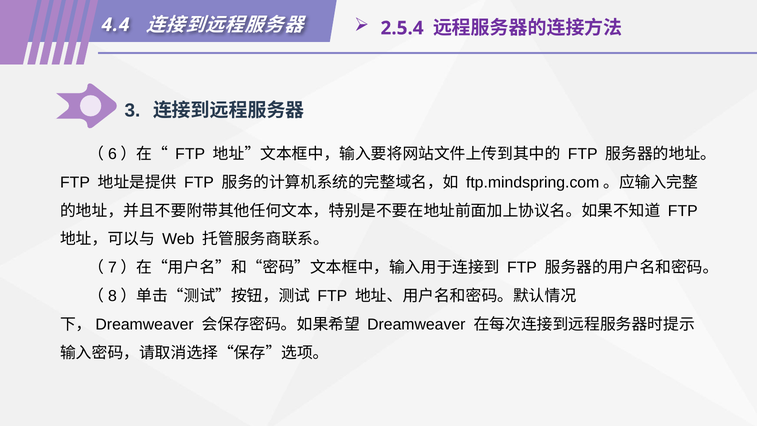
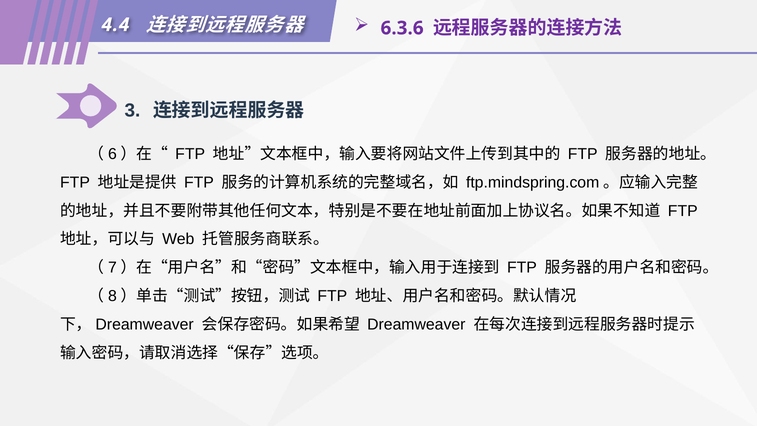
2.5.4: 2.5.4 -> 6.3.6 (402, 28)
